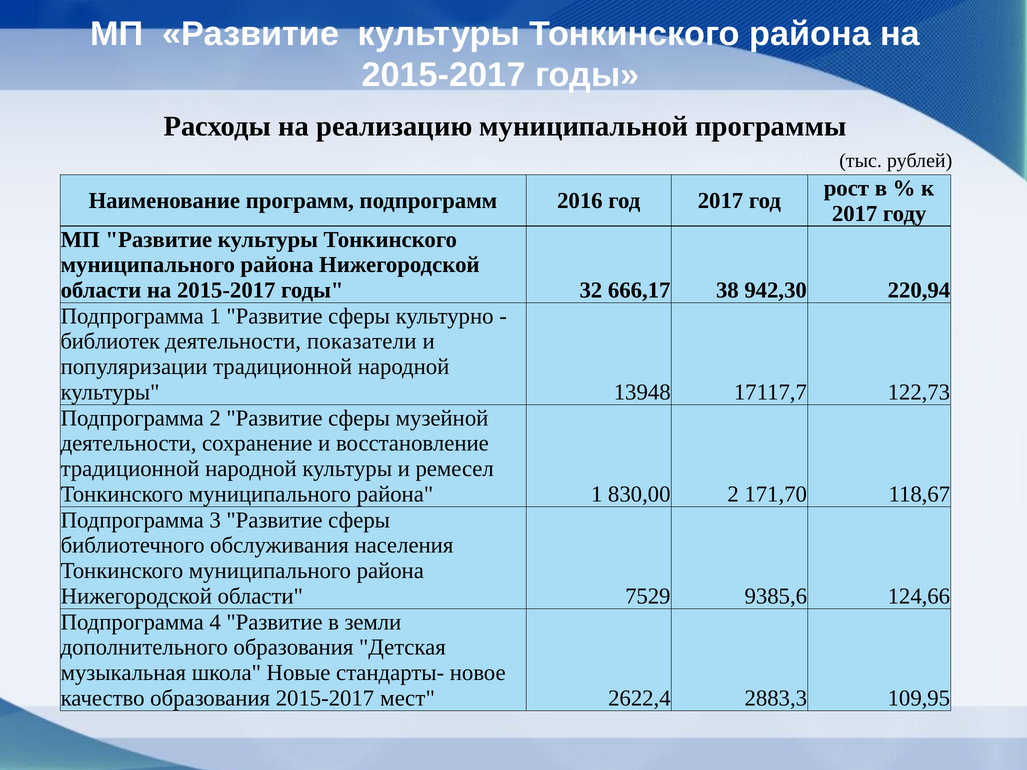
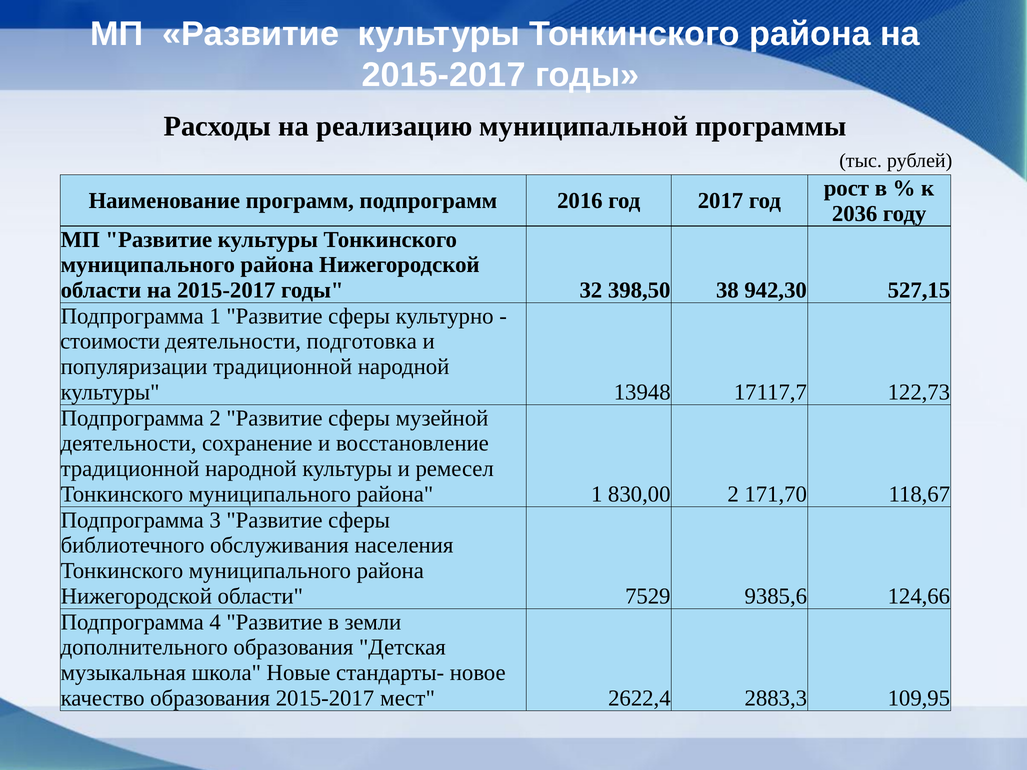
2017: 2017 -> 2036 (855, 214)
666,17: 666,17 -> 398,50 (639, 290)
220,94: 220,94 -> 527,15 (919, 290)
библиотек: библиотек -> стоимости (110, 342)
показатели: показатели -> подготовка (362, 342)
